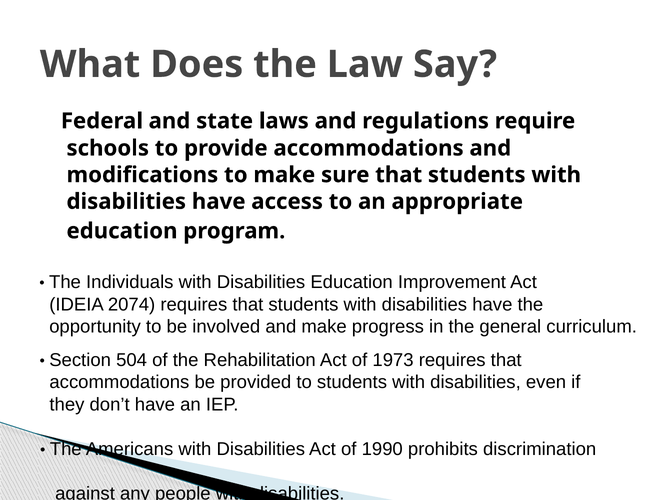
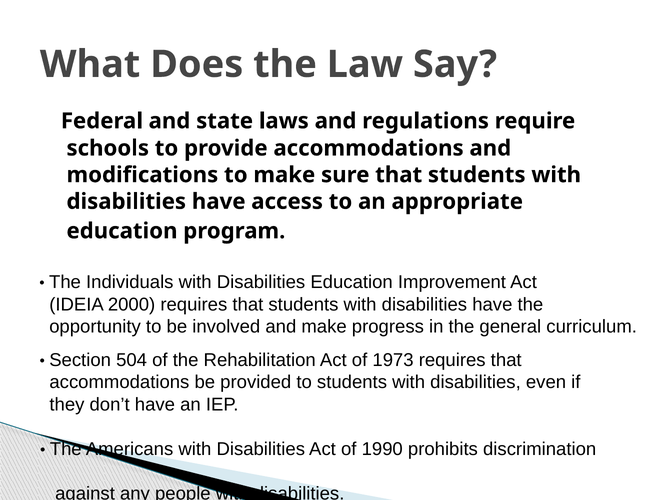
2074: 2074 -> 2000 (132, 304)
